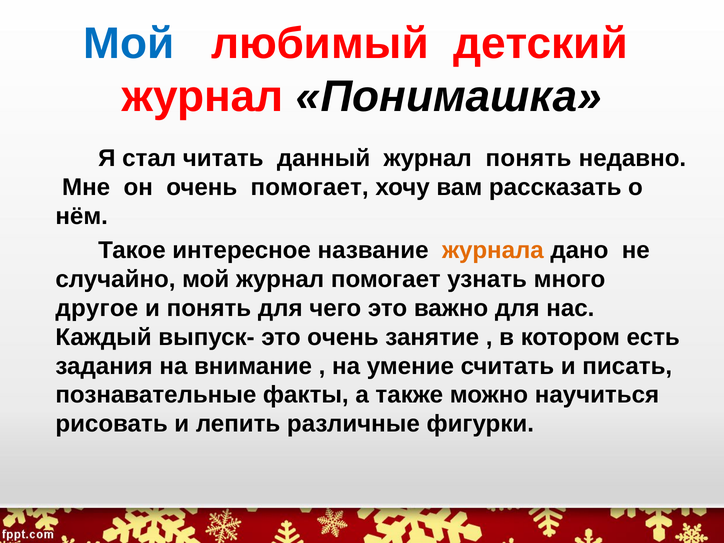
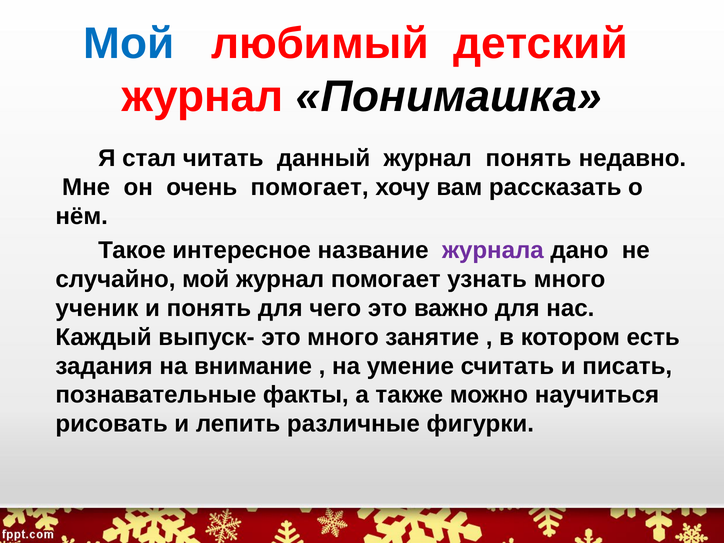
журнала colour: orange -> purple (493, 250)
другое: другое -> ученик (97, 308)
это очень: очень -> много (343, 337)
